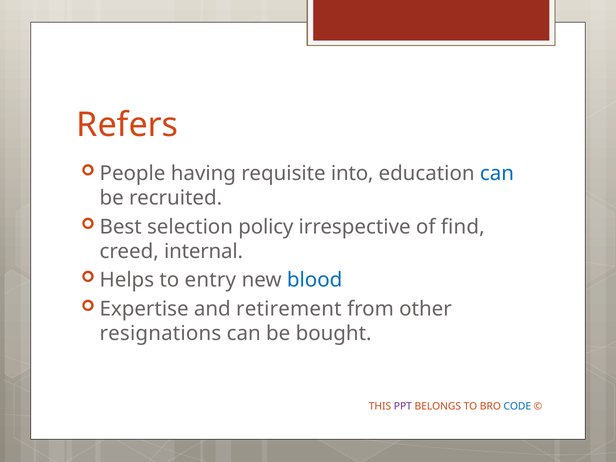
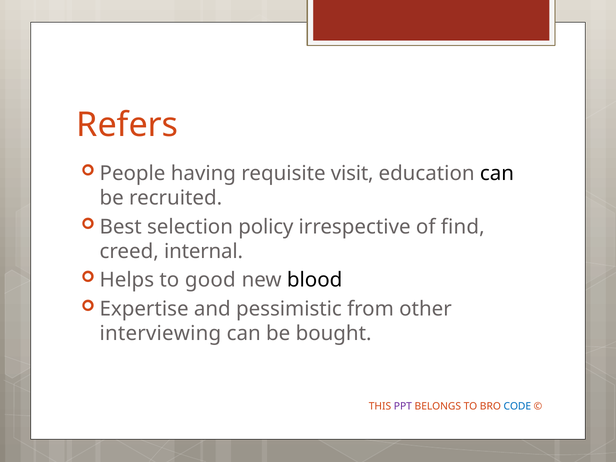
into: into -> visit (352, 173)
can colour: blue -> black (497, 173)
entry: entry -> good (210, 280)
blood colour: blue -> black (315, 280)
retirement: retirement -> pessimistic (289, 309)
resignations: resignations -> interviewing (160, 334)
